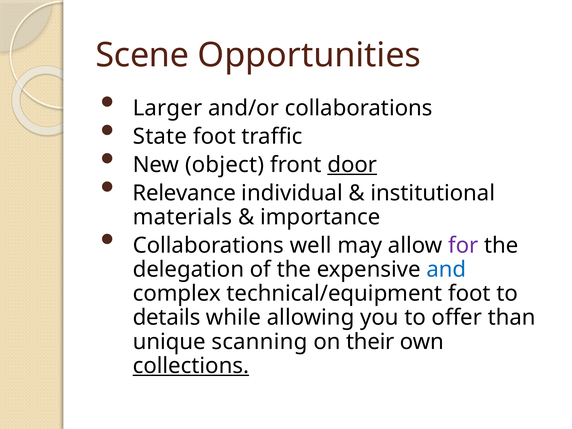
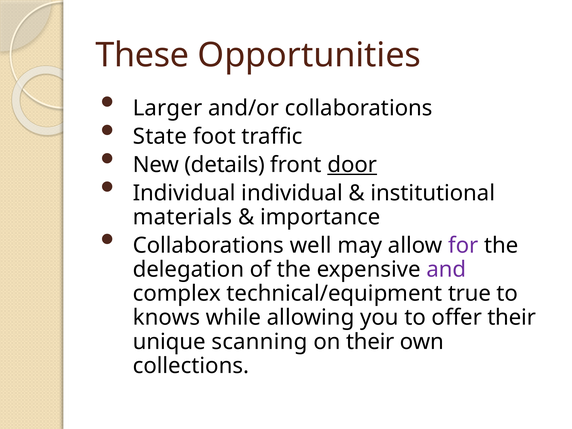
Scene: Scene -> These (142, 55)
object: object -> details (225, 165)
Relevance: Relevance -> Individual (184, 193)
and colour: blue -> purple (446, 270)
technical/equipment foot: foot -> true (470, 294)
details: details -> knows (166, 318)
offer than: than -> their (512, 318)
collections underline: present -> none (191, 366)
